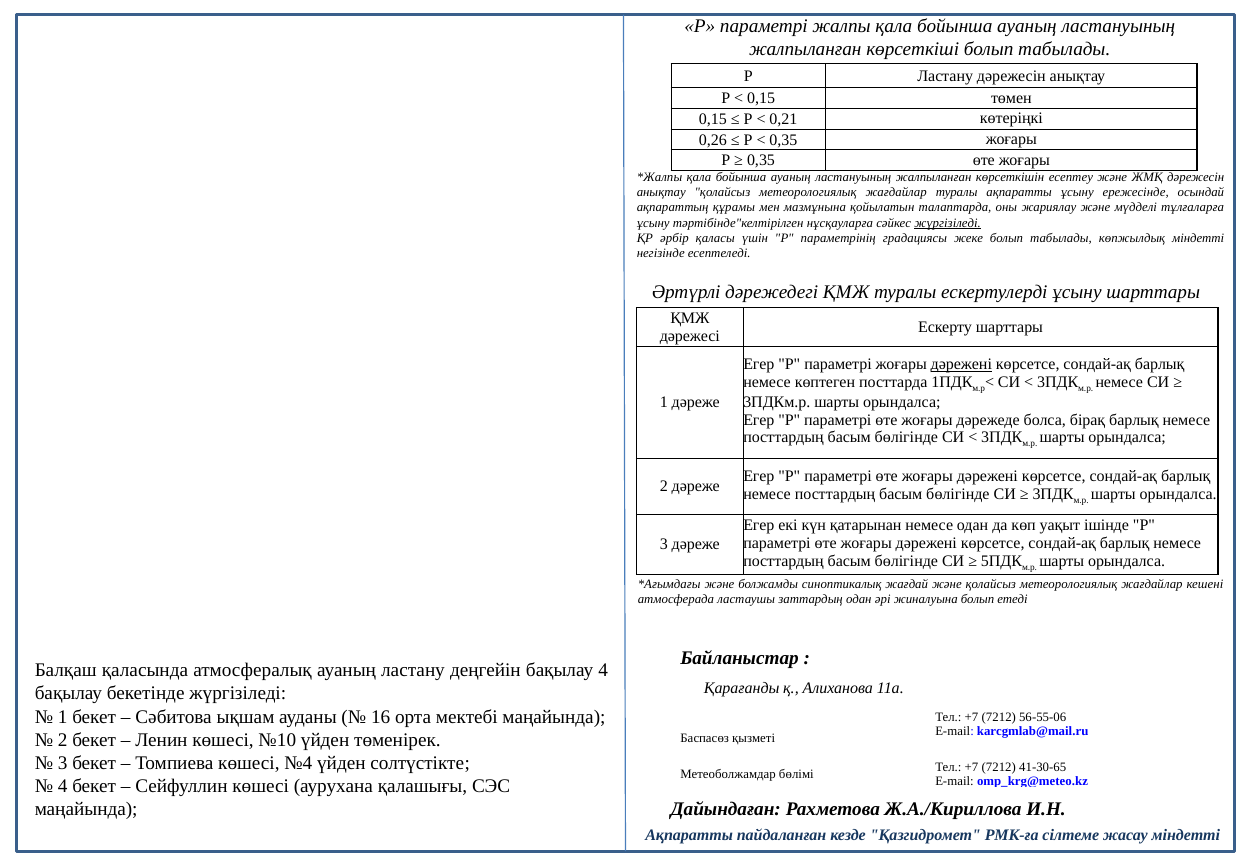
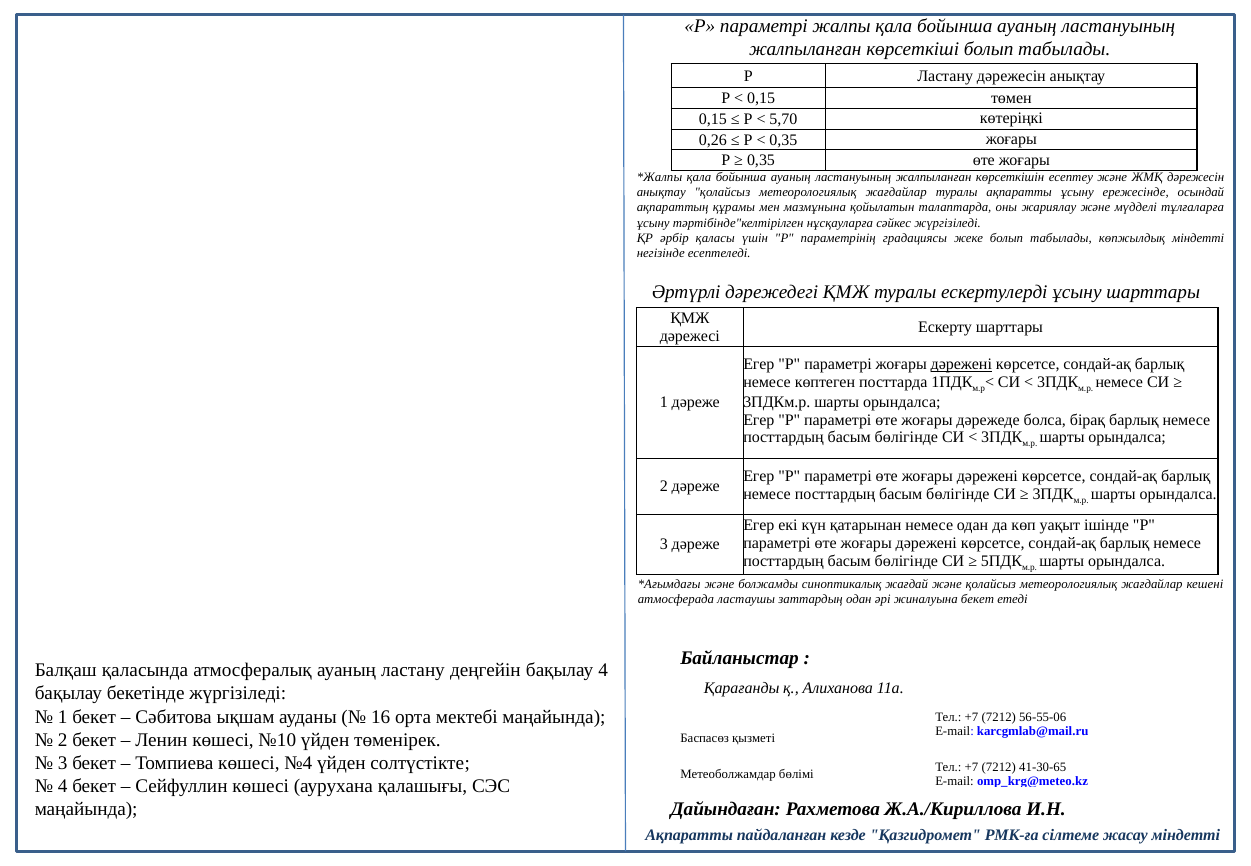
0,21: 0,21 -> 5,70 (783, 119)
жүргізіледі underline: present -> none (948, 223)
жиналуына болып: болып -> бекет (977, 599)
